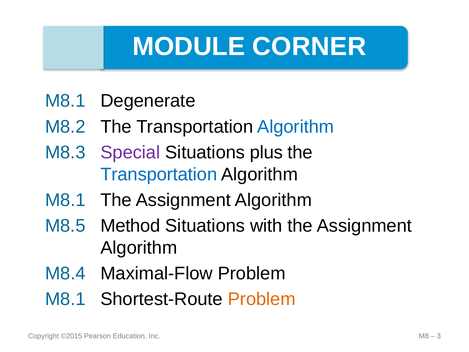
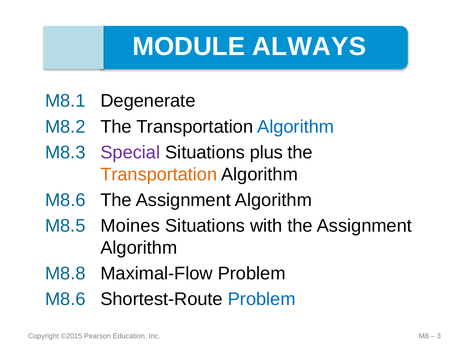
CORNER: CORNER -> ALWAYS (309, 46)
Transportation colour: blue -> orange (159, 174)
M8.1: M8.1 -> M8.6 (65, 200)
Method: Method -> Moines (130, 226)
M8.4: M8.4 -> M8.8 (65, 273)
M8.1: M8.1 -> M8.6 (65, 299)
Problem colour: orange -> blue (262, 299)
